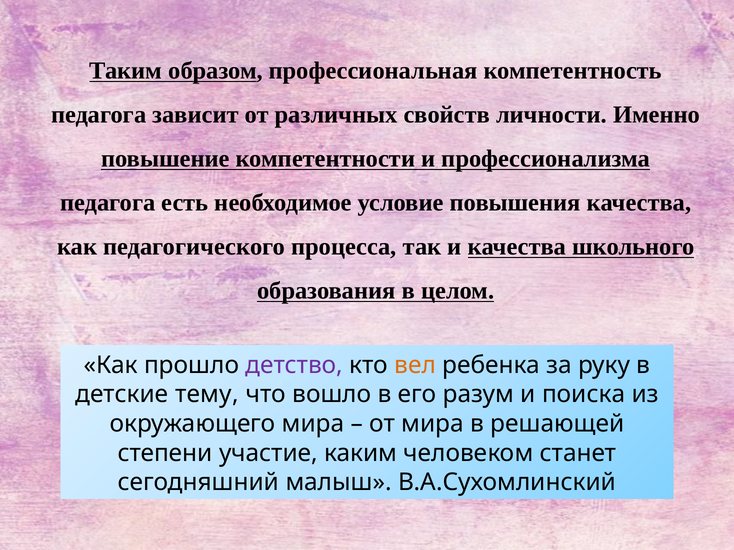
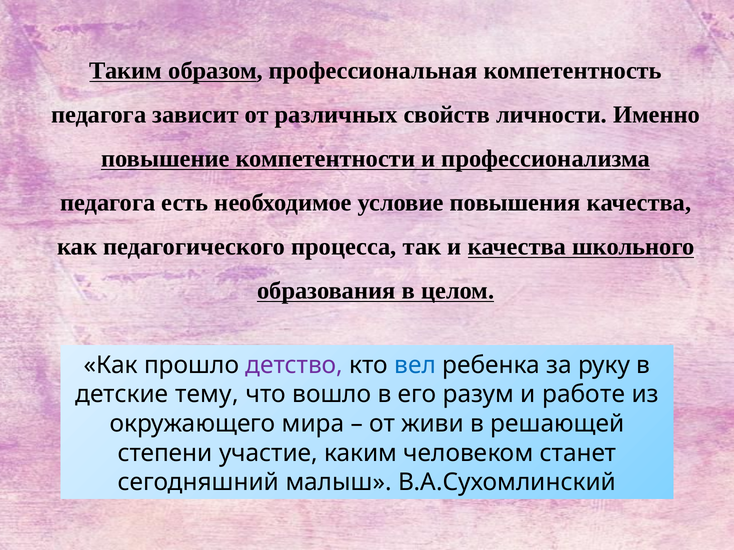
вел colour: orange -> blue (415, 365)
поиска: поиска -> работе (584, 395)
от мира: мира -> живи (433, 424)
